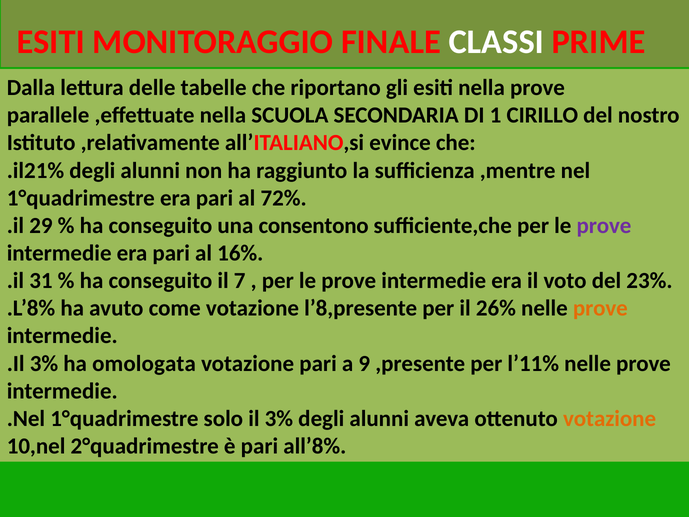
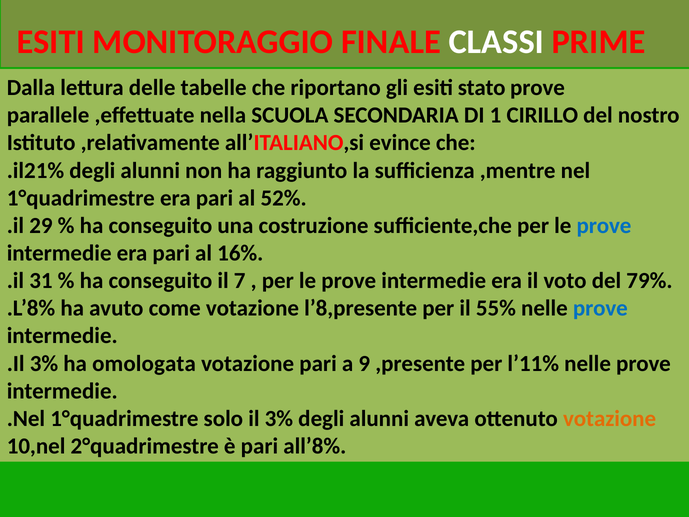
esiti nella: nella -> stato (482, 88)
72%: 72% -> 52% (284, 198)
consentono: consentono -> costruzione (314, 226)
prove colour: purple -> blue (604, 226)
23%: 23% -> 79% (649, 281)
26%: 26% -> 55% (496, 308)
prove colour: orange -> blue (600, 308)
